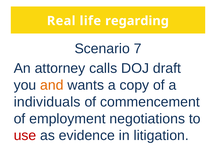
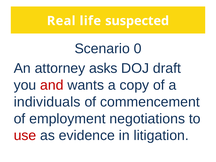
regarding: regarding -> suspected (137, 21)
7: 7 -> 0 (138, 49)
calls: calls -> asks (103, 68)
and colour: orange -> red (52, 85)
